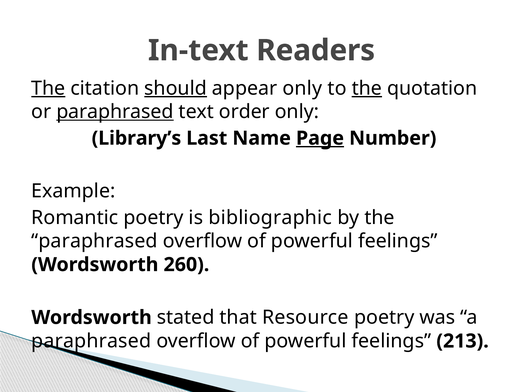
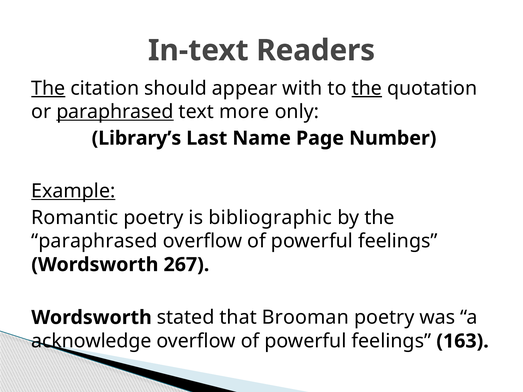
should underline: present -> none (176, 88)
appear only: only -> with (302, 88)
order: order -> more (244, 112)
Page underline: present -> none (320, 138)
Example underline: none -> present (73, 191)
260: 260 -> 267 (186, 265)
Resource: Resource -> Brooman (305, 318)
paraphrased: paraphrased -> acknowledge (91, 341)
213: 213 -> 163 (463, 341)
